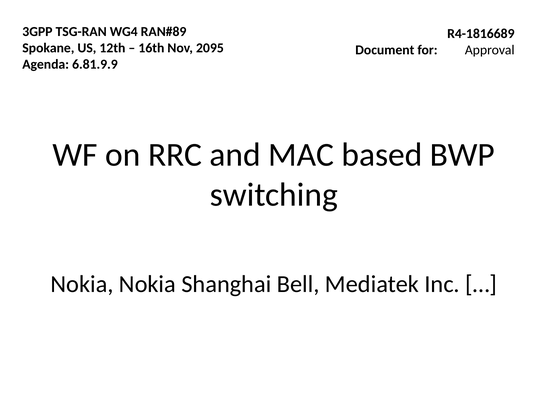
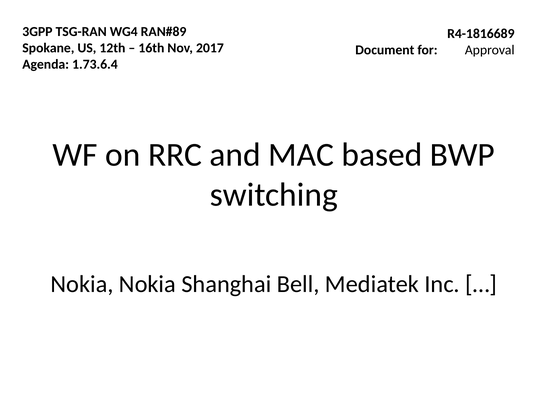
2095: 2095 -> 2017 (210, 48)
6.81.9.9: 6.81.9.9 -> 1.73.6.4 (95, 64)
